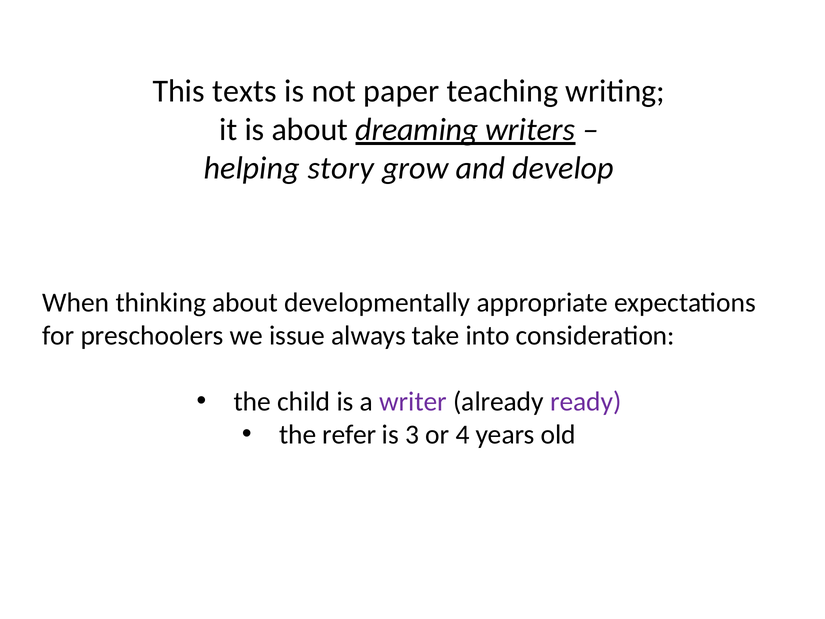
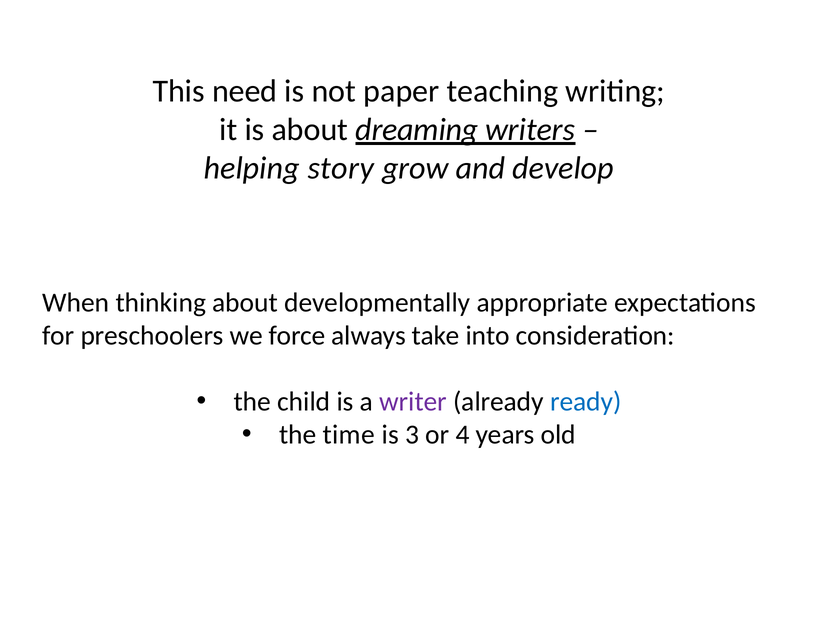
texts: texts -> need (245, 91)
issue: issue -> force (297, 336)
ready colour: purple -> blue (586, 402)
refer: refer -> time (349, 435)
